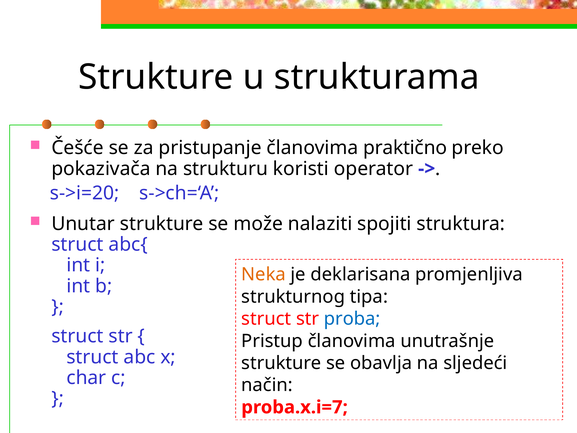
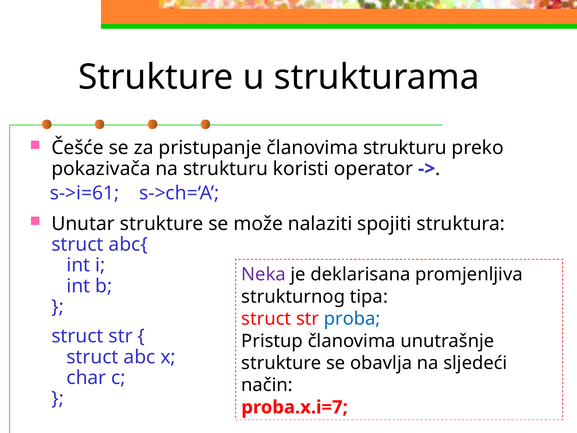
članovima praktično: praktično -> strukturu (405, 148)
s->i=20: s->i=20 -> s->i=61 (85, 193)
Neka colour: orange -> purple (264, 274)
